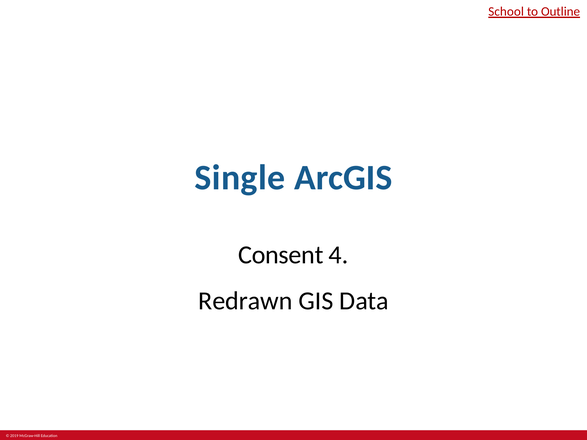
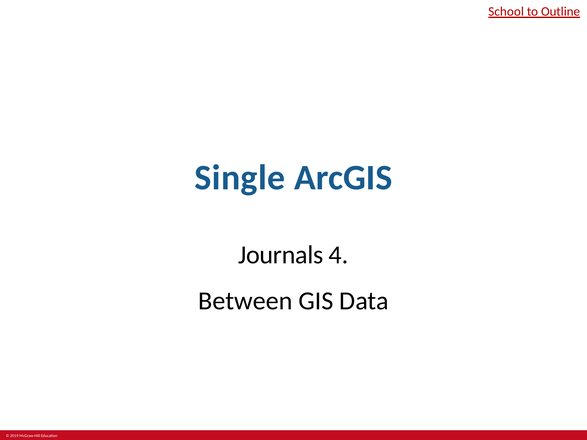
Consent: Consent -> Journals (281, 255)
Redrawn: Redrawn -> Between (245, 301)
